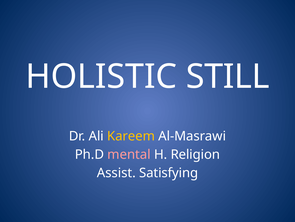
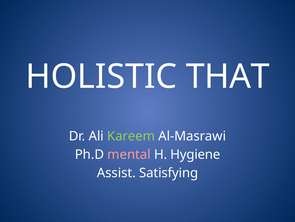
STILL: STILL -> THAT (228, 76)
Kareem colour: yellow -> light green (131, 136)
Religion: Religion -> Hygiene (195, 154)
